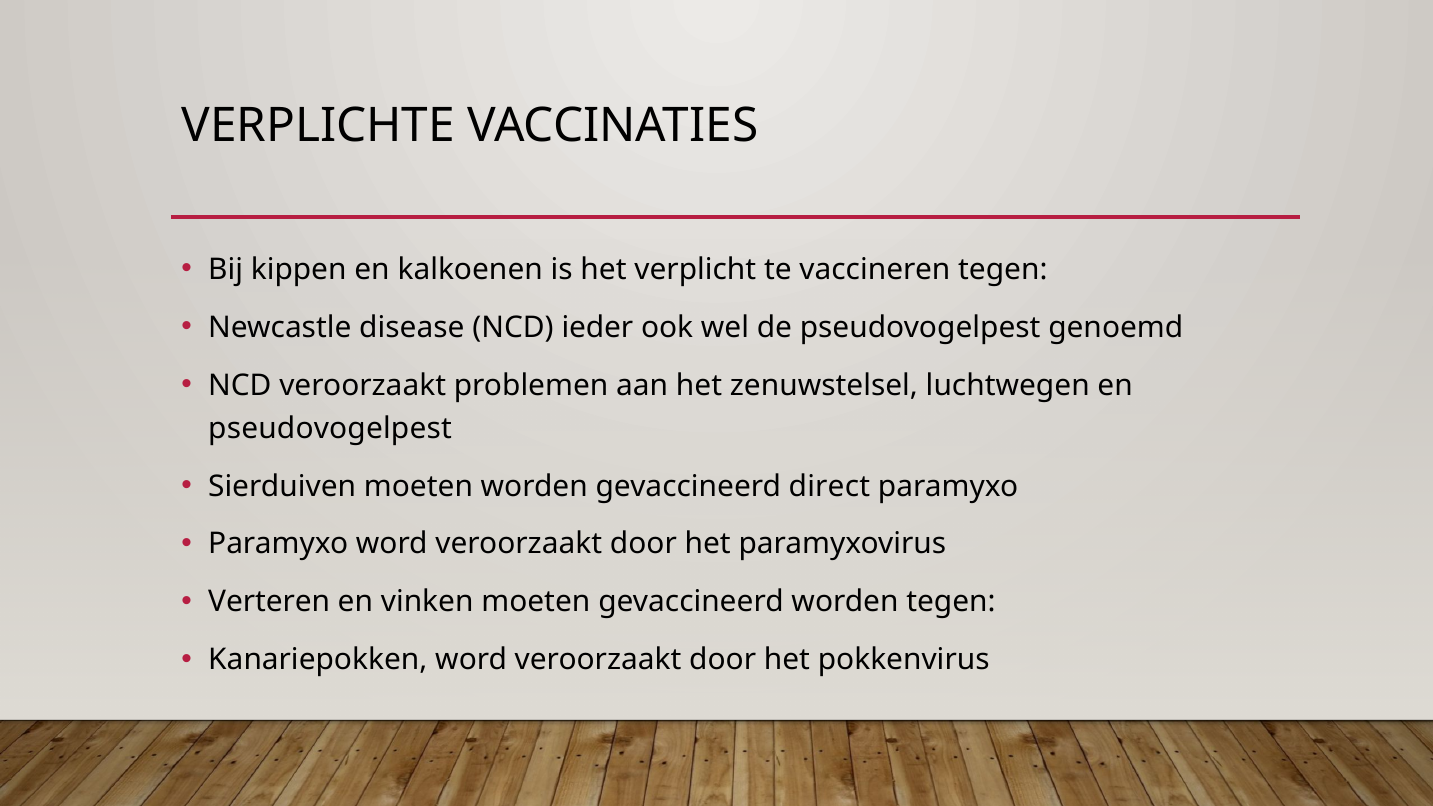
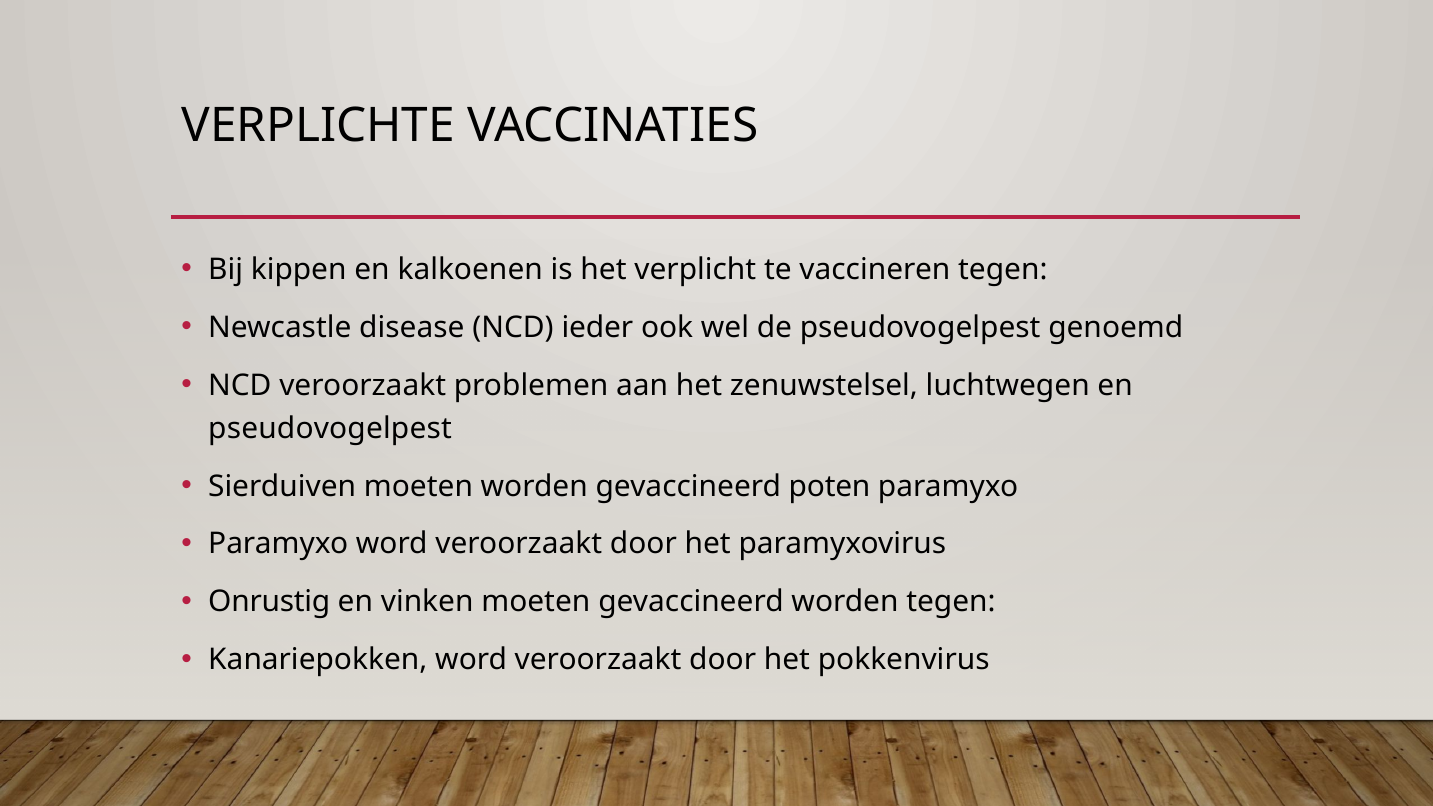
direct: direct -> poten (830, 486)
Verteren: Verteren -> Onrustig (269, 602)
